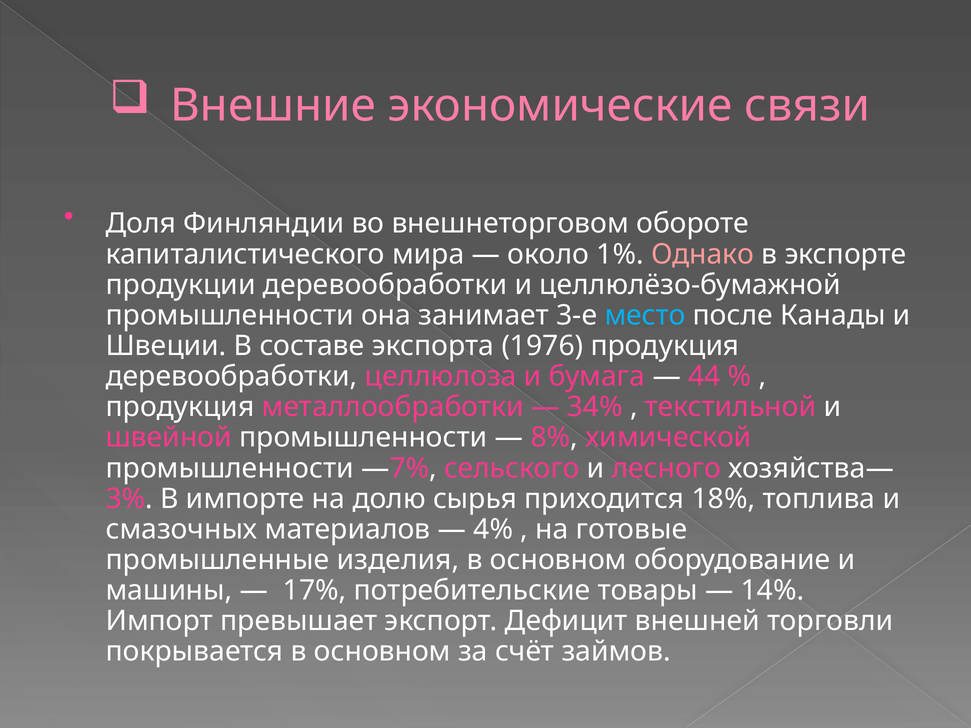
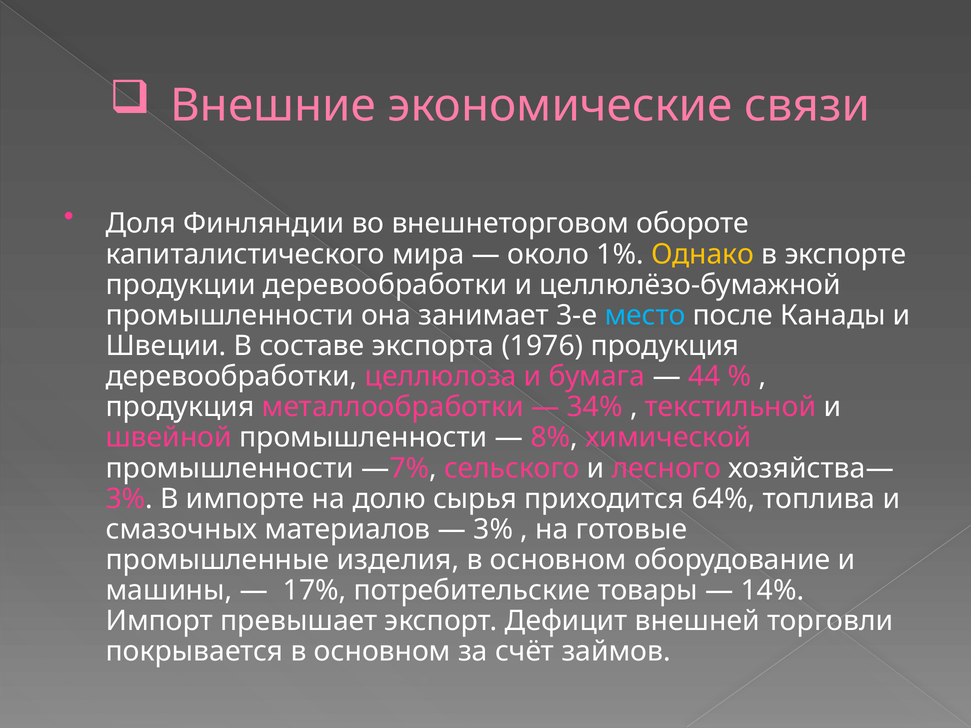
Однако colour: pink -> yellow (703, 254)
18%: 18% -> 64% (723, 499)
4%: 4% -> 3% (493, 530)
